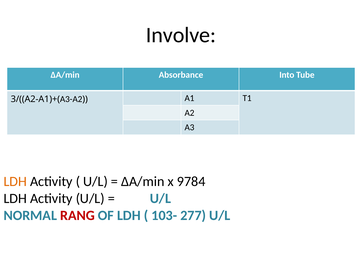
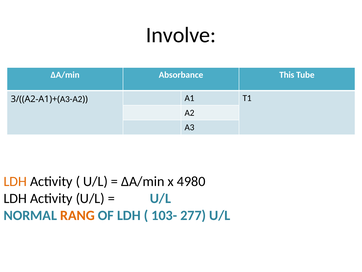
Into: Into -> This (287, 75)
9784: 9784 -> 4980 (191, 181)
RANG colour: red -> orange (77, 215)
